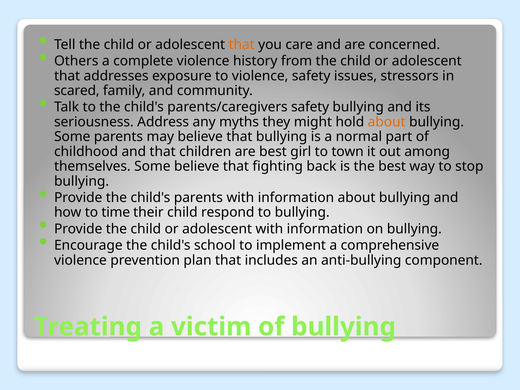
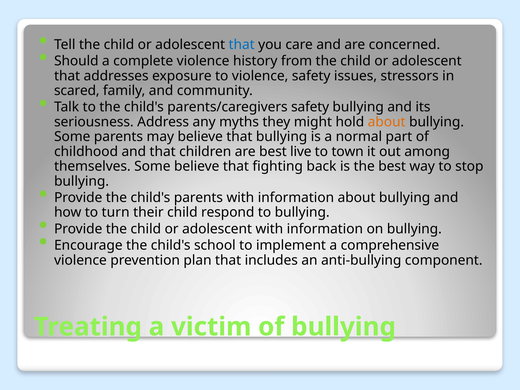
that colour: orange -> blue (242, 45)
Others: Others -> Should (76, 61)
girl: girl -> live (301, 152)
time: time -> turn (116, 212)
